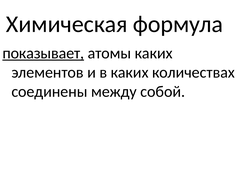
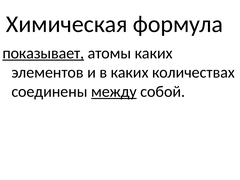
между underline: none -> present (114, 92)
